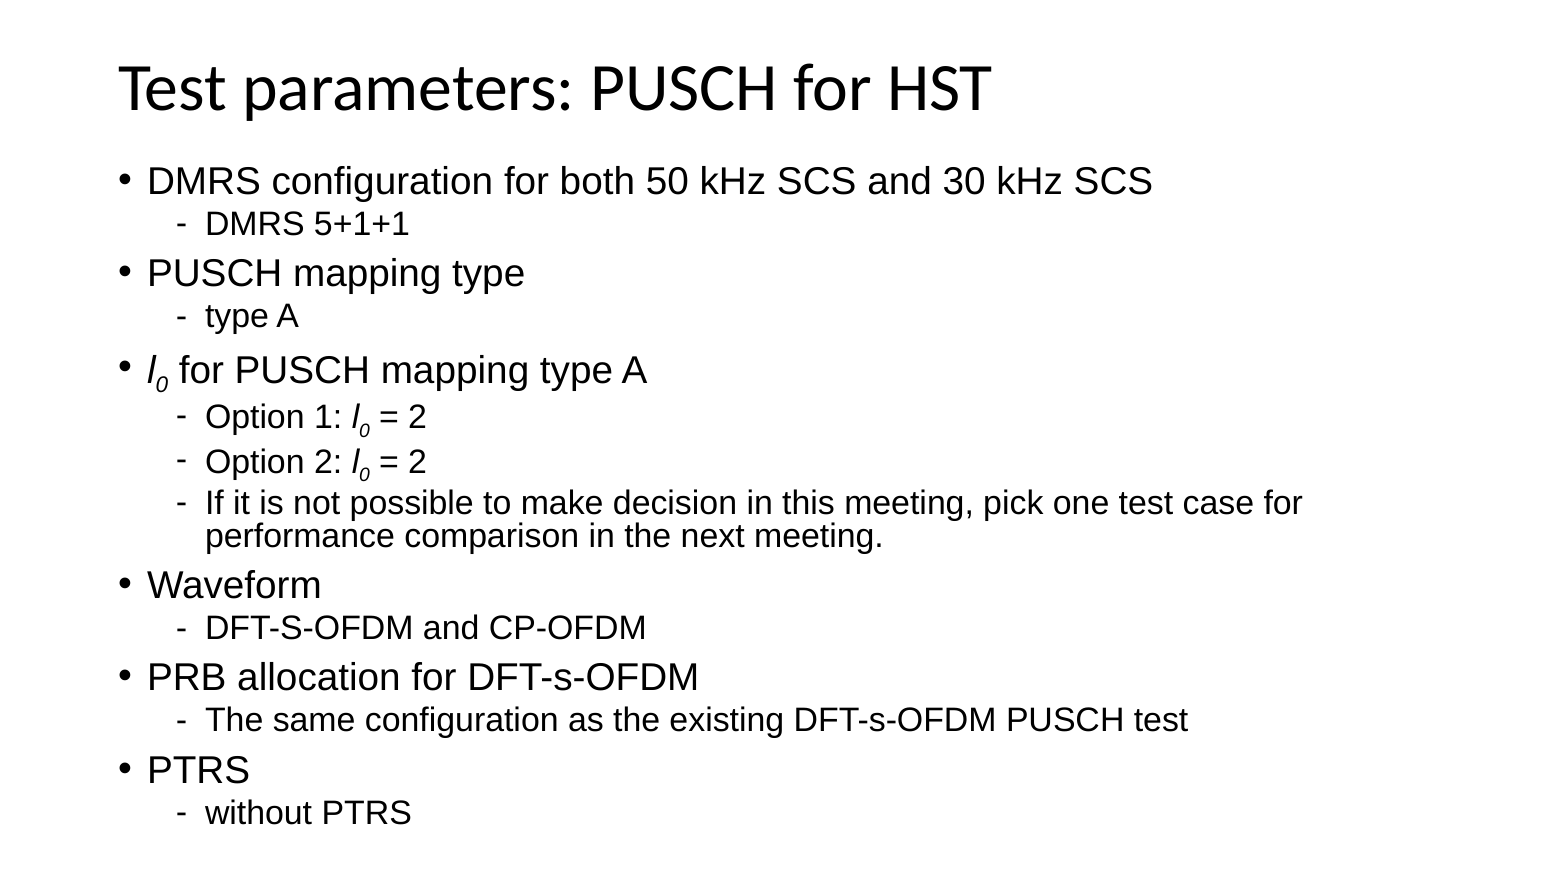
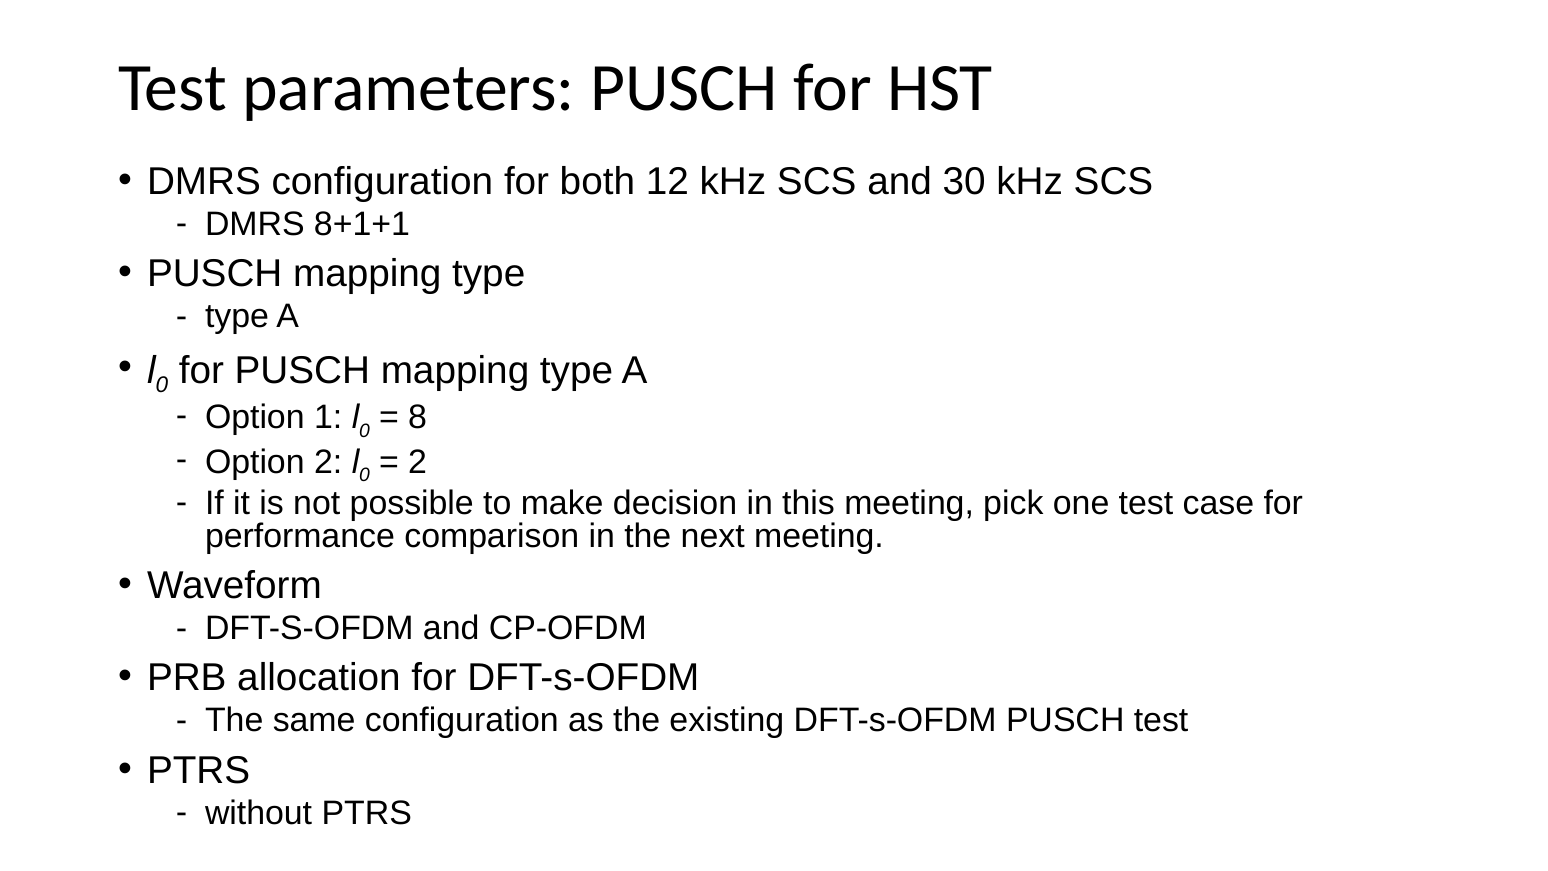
50: 50 -> 12 (667, 182)
5+1+1: 5+1+1 -> 8+1+1 (362, 224)
2: 2 -> 8 (418, 418)
